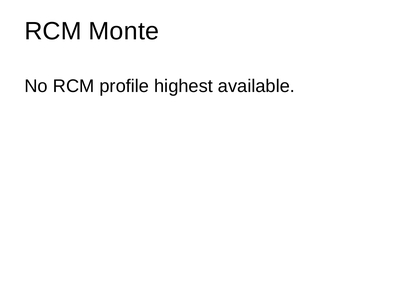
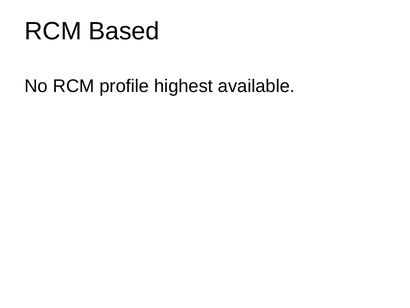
Monte: Monte -> Based (124, 31)
